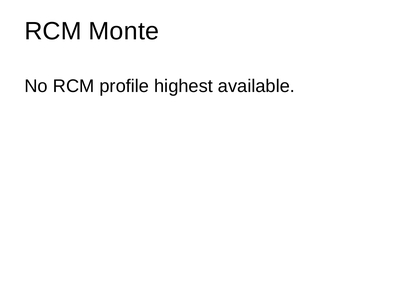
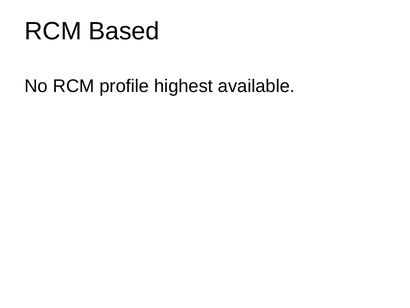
Monte: Monte -> Based (124, 31)
